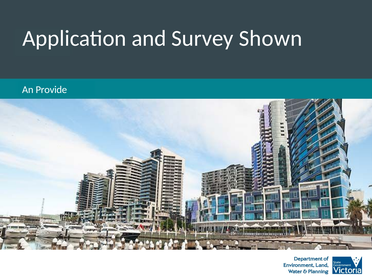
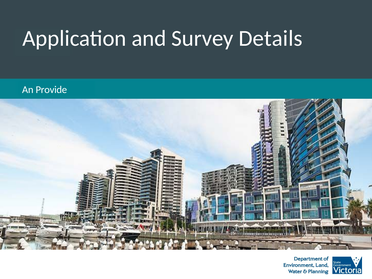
Shown: Shown -> Details (271, 38)
